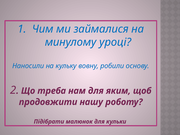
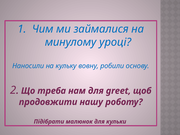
яким: яким -> greet (118, 91)
